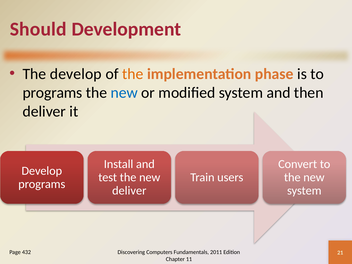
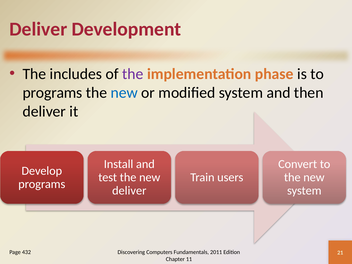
Should: Should -> Deliver (38, 29)
The develop: develop -> includes (76, 74)
the colour: orange -> purple (133, 74)
